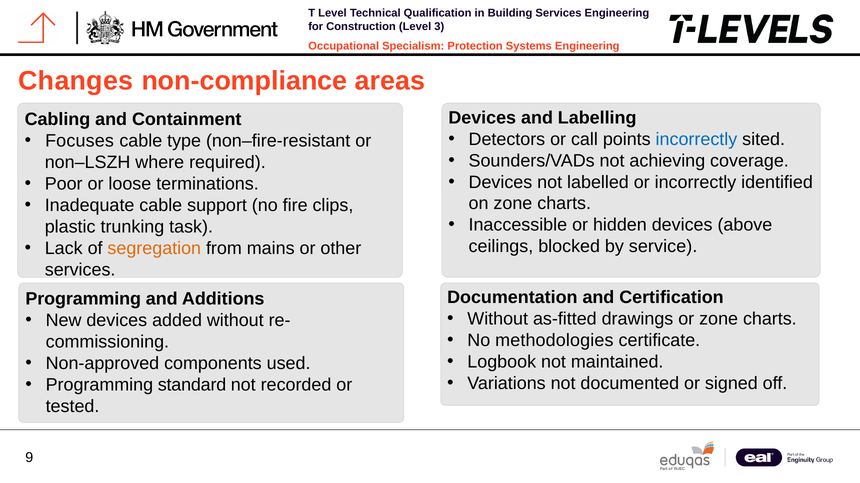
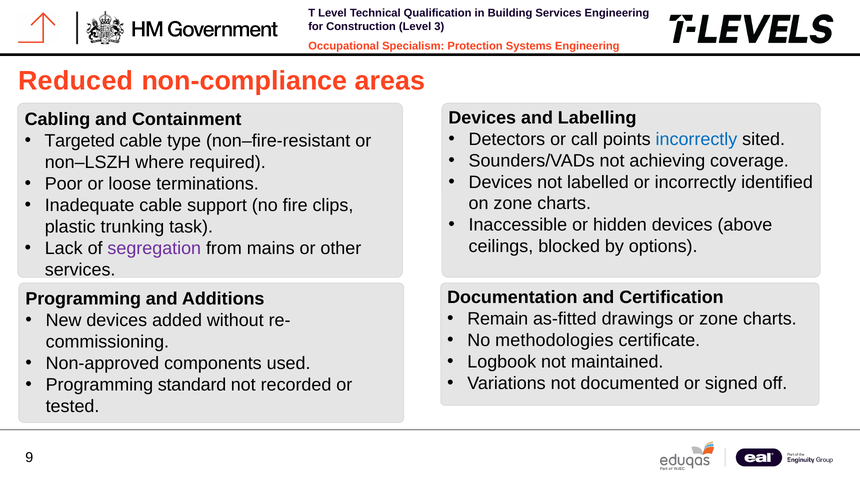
Changes: Changes -> Reduced (76, 81)
Focuses: Focuses -> Targeted (80, 141)
service: service -> options (663, 247)
segregation colour: orange -> purple (154, 249)
Without: Without -> Remain (498, 319)
